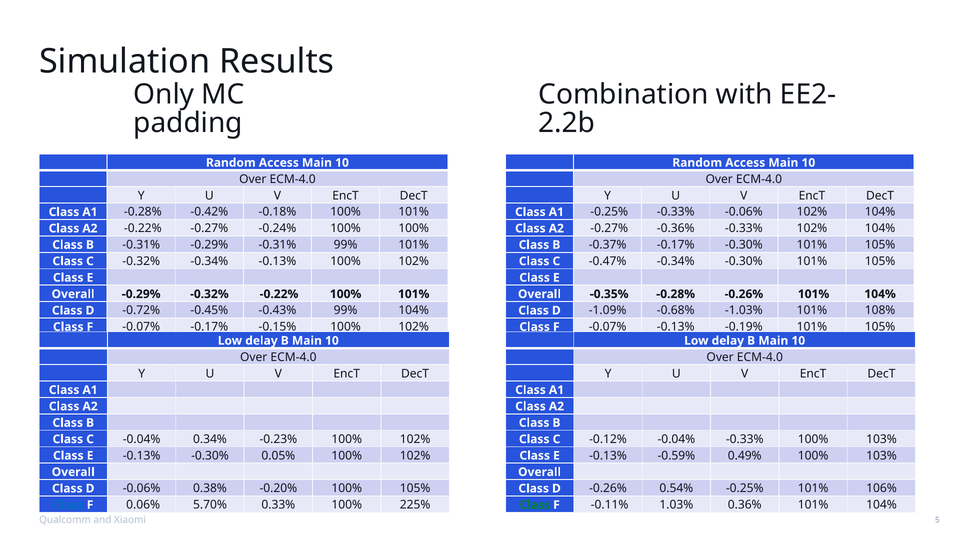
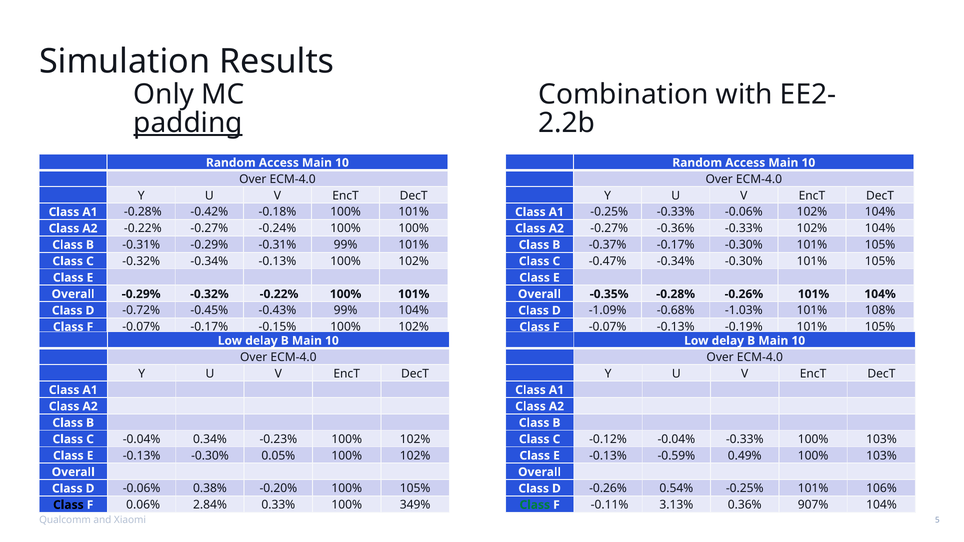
padding underline: none -> present (188, 123)
Class colour: blue -> black (68, 505)
5.70%: 5.70% -> 2.84% (210, 505)
225%: 225% -> 349% (415, 505)
1.03%: 1.03% -> 3.13% (676, 505)
0.36% 101%: 101% -> 907% (813, 505)
